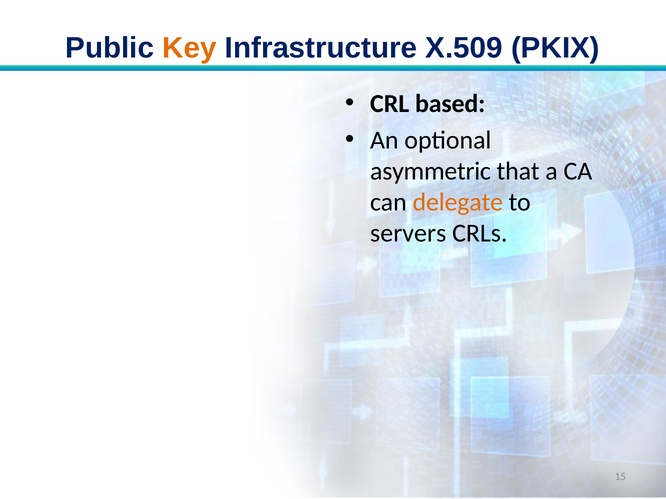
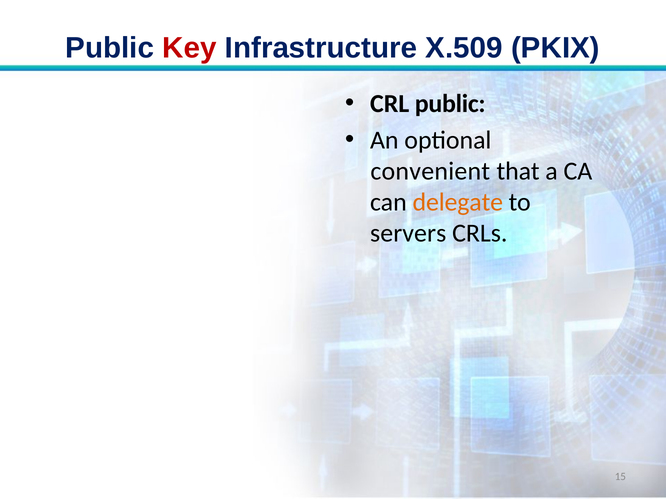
Key colour: orange -> red (189, 48)
CRL based: based -> public (450, 104)
asymmetric: asymmetric -> convenient (430, 171)
